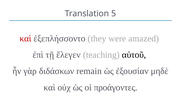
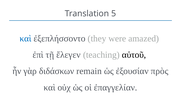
καὶ colour: red -> blue (26, 38)
μηδὲ: μηδὲ -> πρὸς (160, 71)
προάγοντες: προάγοντες -> ἐπαγγελίαν (116, 87)
